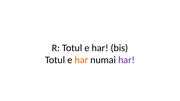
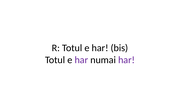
har colour: orange -> purple (81, 60)
